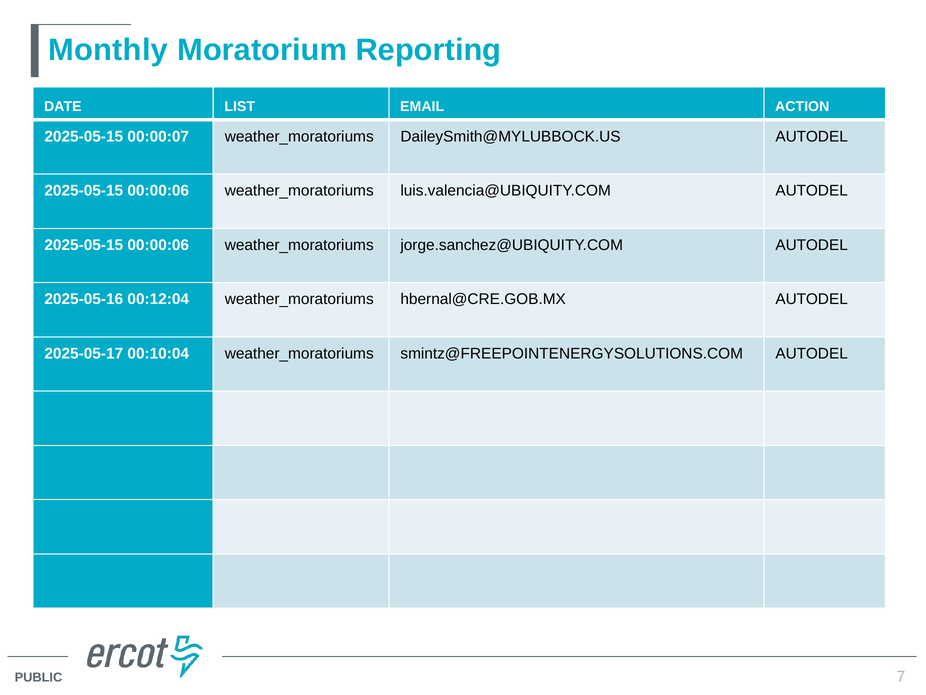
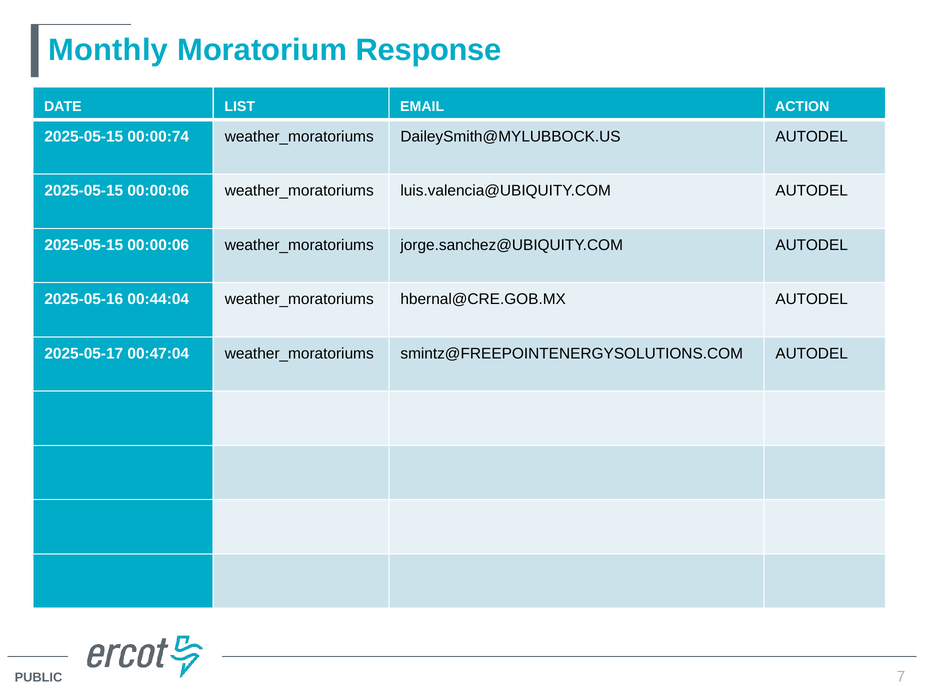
Reporting: Reporting -> Response (429, 50)
00:00:07: 00:00:07 -> 00:00:74 (158, 137)
00:12:04: 00:12:04 -> 00:44:04 (158, 299)
00:10:04: 00:10:04 -> 00:47:04 (158, 353)
